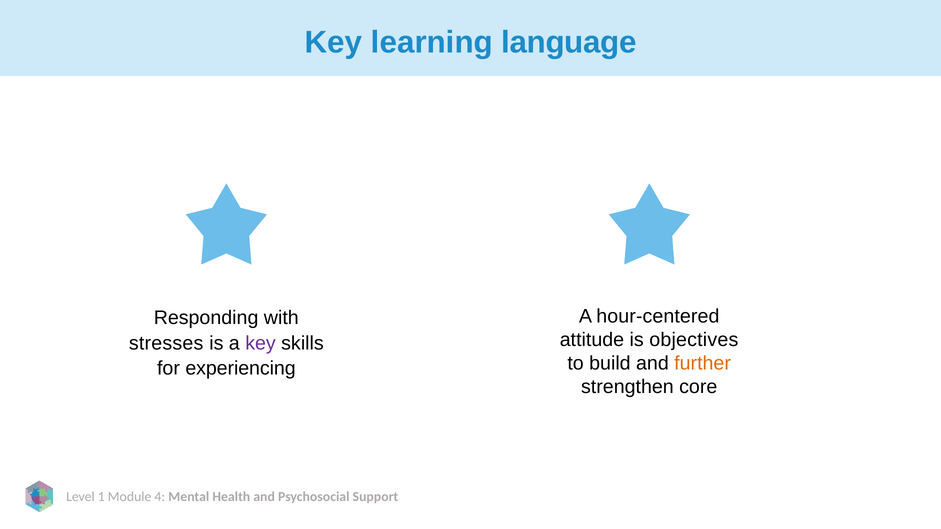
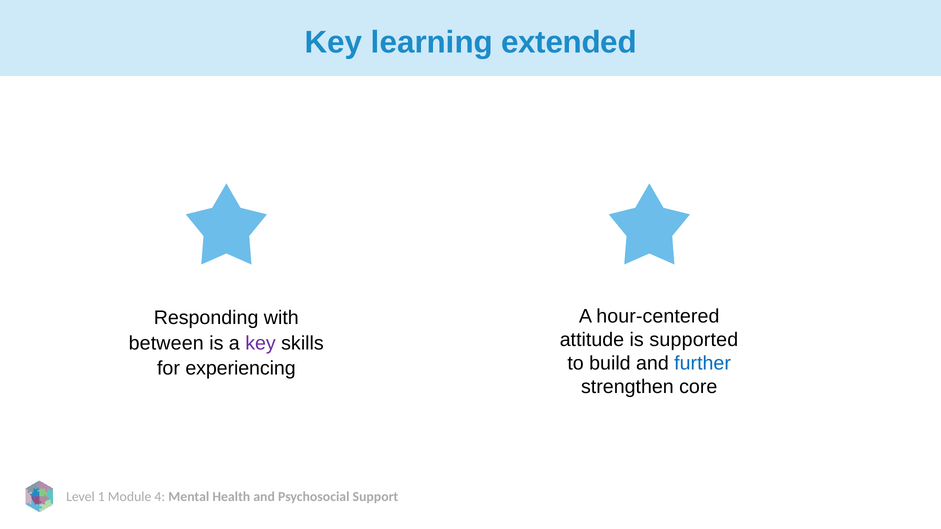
language: language -> extended (569, 43)
objectives: objectives -> supported (694, 340)
stresses: stresses -> between (166, 343)
further colour: orange -> blue (703, 364)
